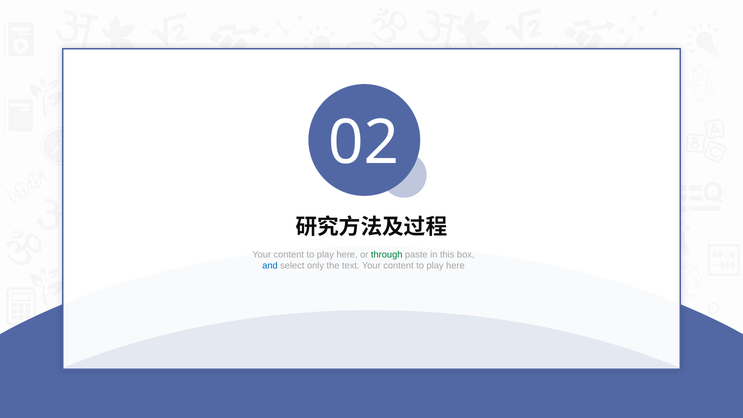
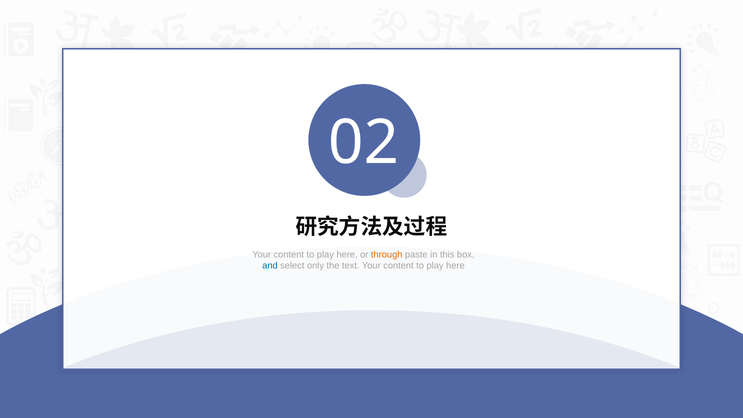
through colour: green -> orange (387, 254)
